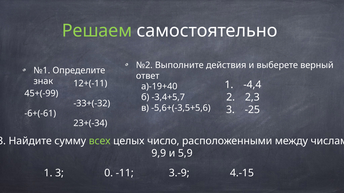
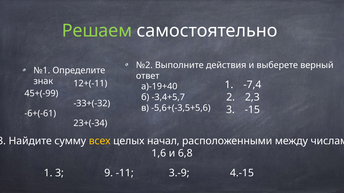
-4,4: -4,4 -> -7,4 (252, 85)
-25: -25 -> -15 (252, 110)
всех colour: light green -> yellow (100, 141)
число: число -> начал (163, 141)
9,9: 9,9 -> 1,6 (159, 154)
5,9: 5,9 -> 6,8 (185, 154)
0: 0 -> 9 (109, 173)
